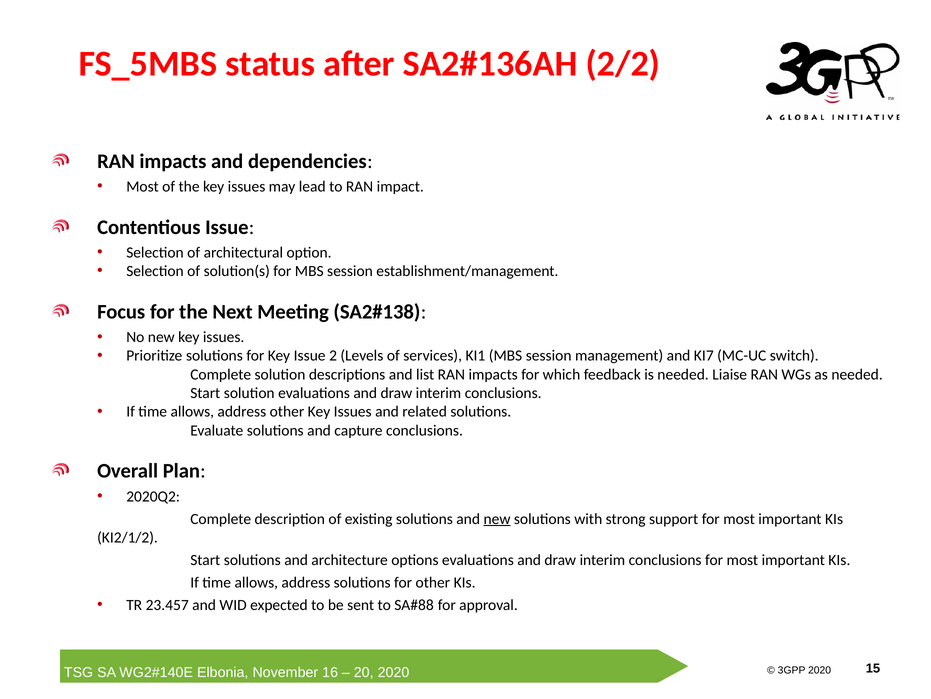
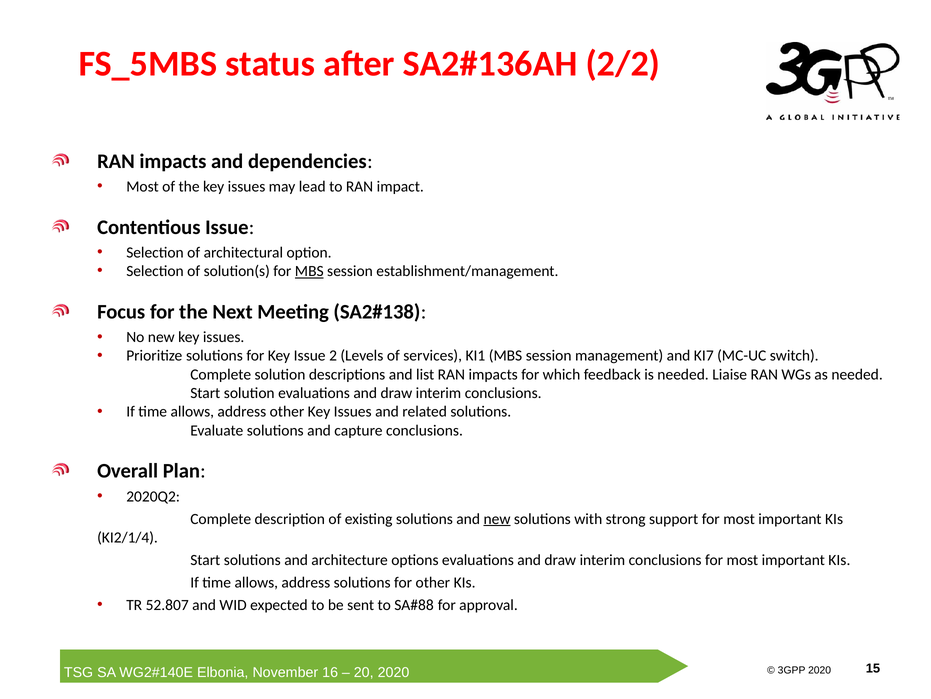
MBS underline: none -> present (309, 271)
KI2/1/2: KI2/1/2 -> KI2/1/4 (128, 537)
23.457: 23.457 -> 52.807 (167, 605)
